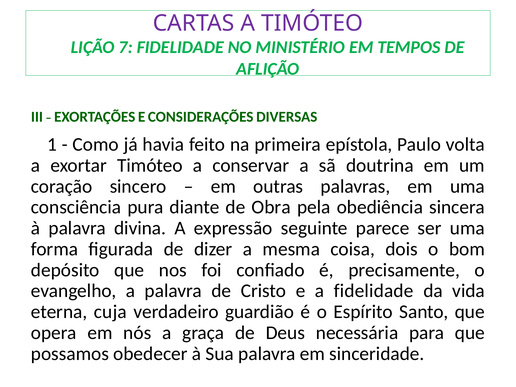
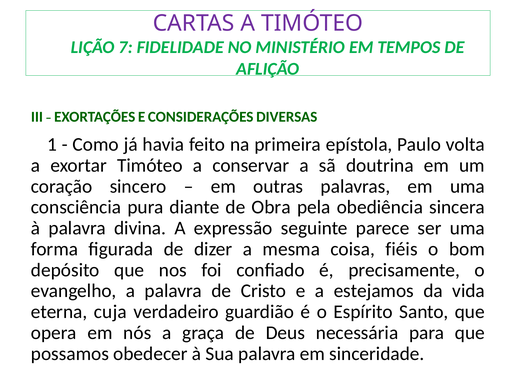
dois: dois -> fiéis (402, 249)
a fidelidade: fidelidade -> estejamos (374, 291)
